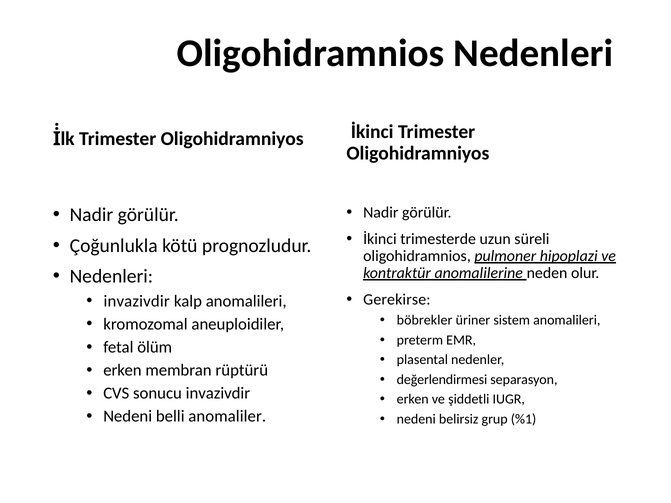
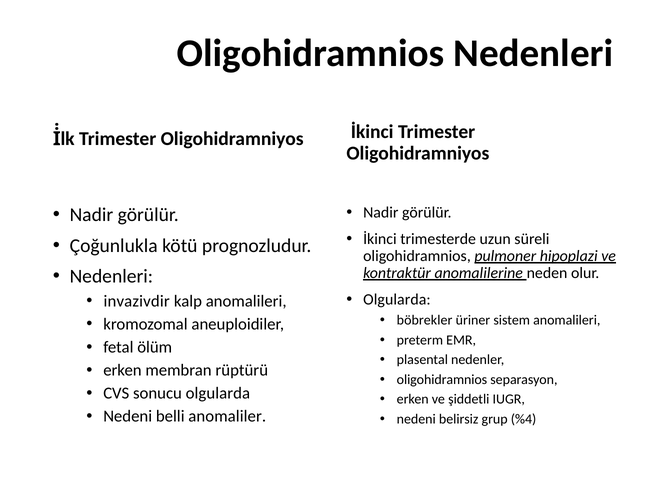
Gerekirse: Gerekirse -> Olgularda (397, 300)
değerlendirmesi: değerlendirmesi -> oligohidramnios (442, 380)
sonucu invazivdir: invazivdir -> olgularda (218, 394)
%1: %1 -> %4 (524, 419)
